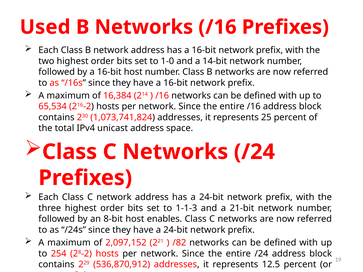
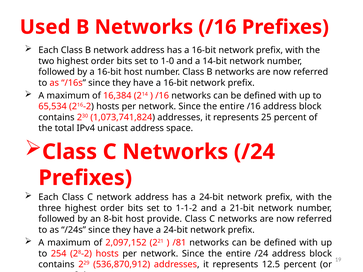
1-1-3: 1-1-3 -> 1-1-2 (186, 208)
enables: enables -> provide (164, 219)
/82: /82 -> /81 (179, 243)
